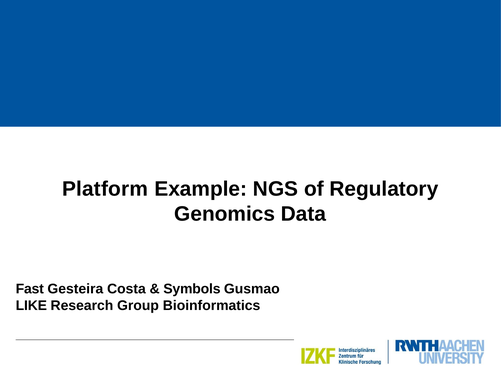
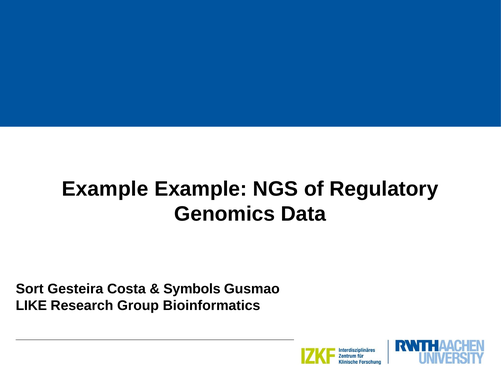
Platform: Platform -> Example (105, 189)
Fast: Fast -> Sort (30, 289)
